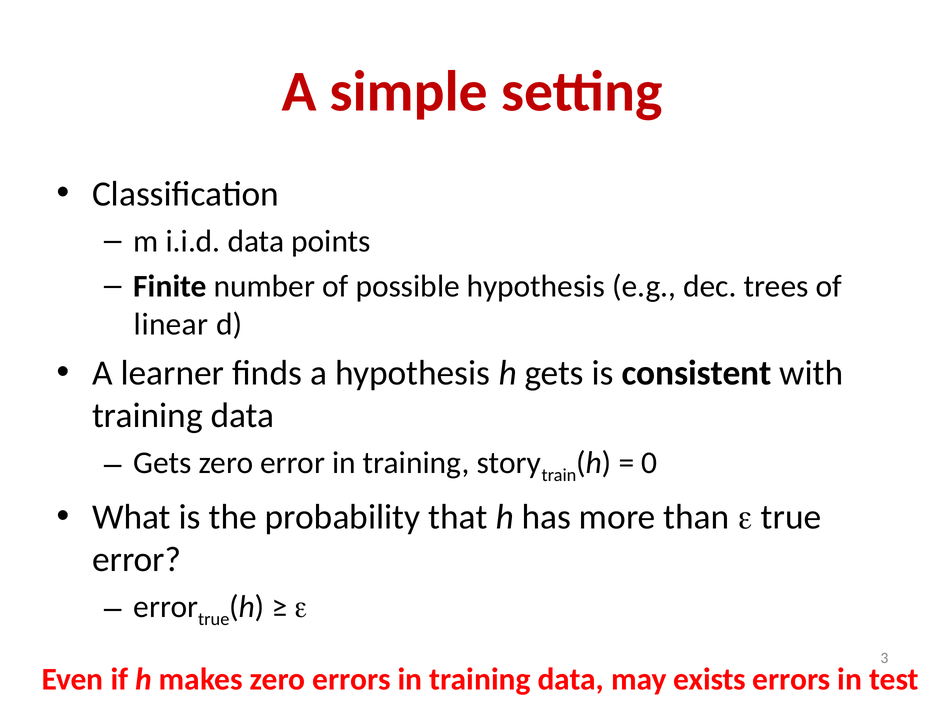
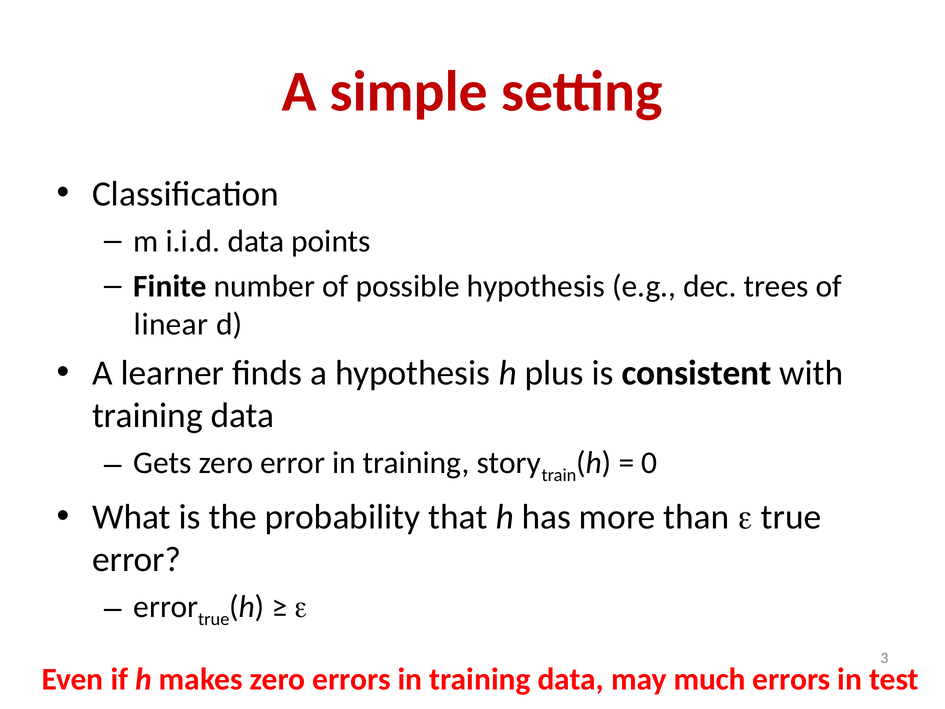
h gets: gets -> plus (554, 373)
exists: exists -> much (710, 679)
